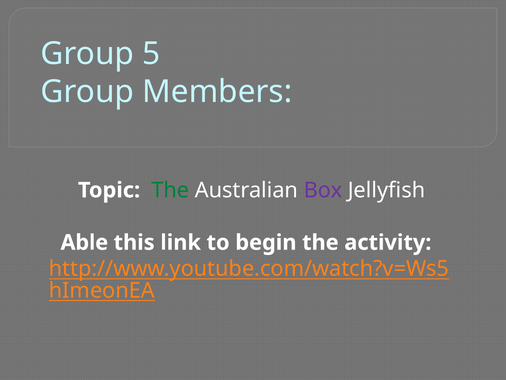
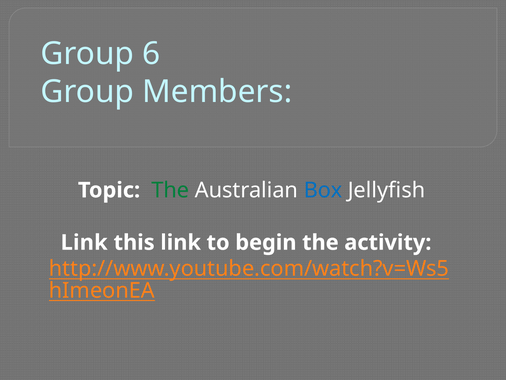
5: 5 -> 6 (151, 54)
Box colour: purple -> blue (323, 190)
Able: Able -> Link (84, 242)
